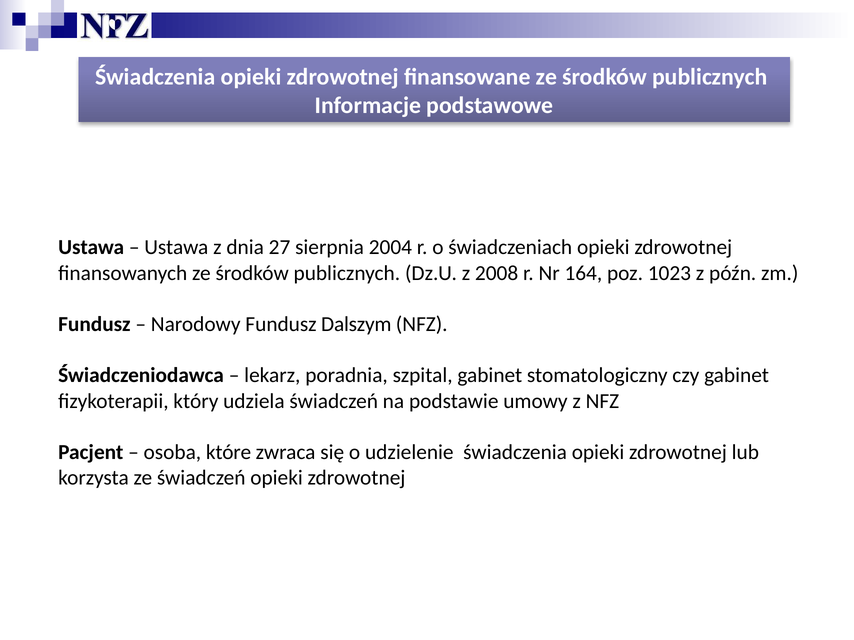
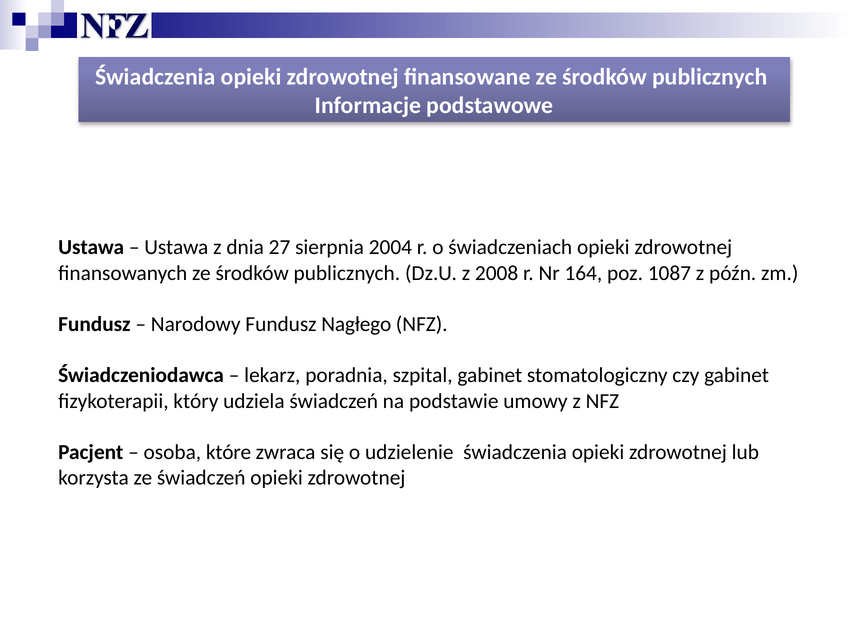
1023: 1023 -> 1087 (669, 273)
Dalszym: Dalszym -> Nagłego (356, 325)
